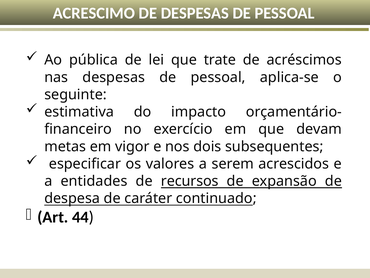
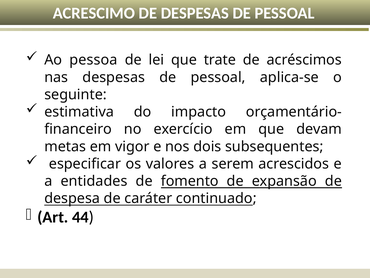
pública: pública -> pessoa (93, 60)
recursos: recursos -> fomento (190, 181)
